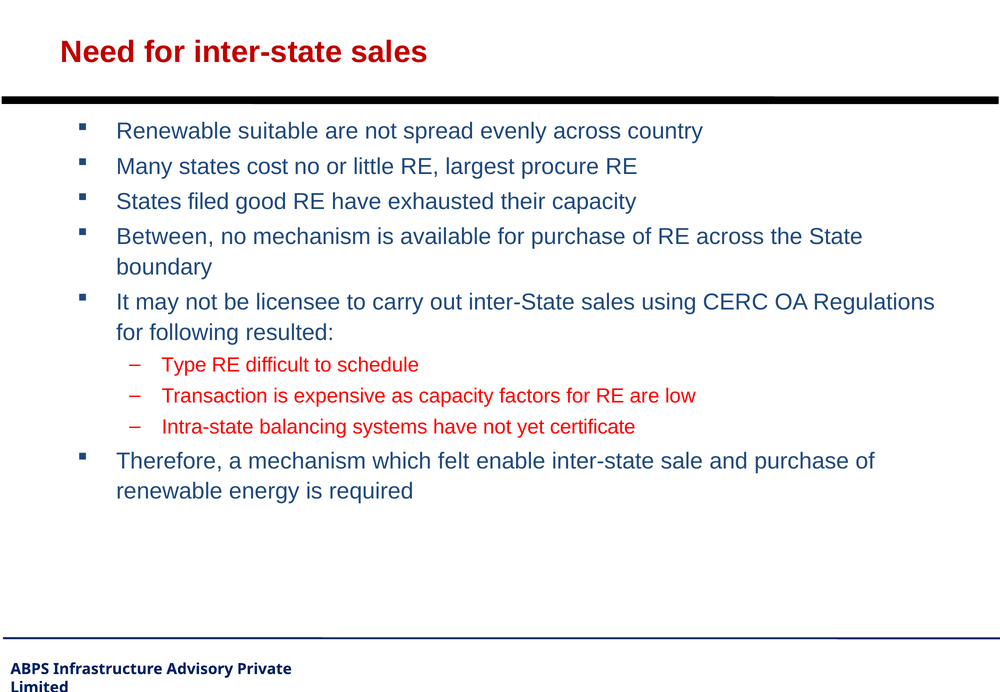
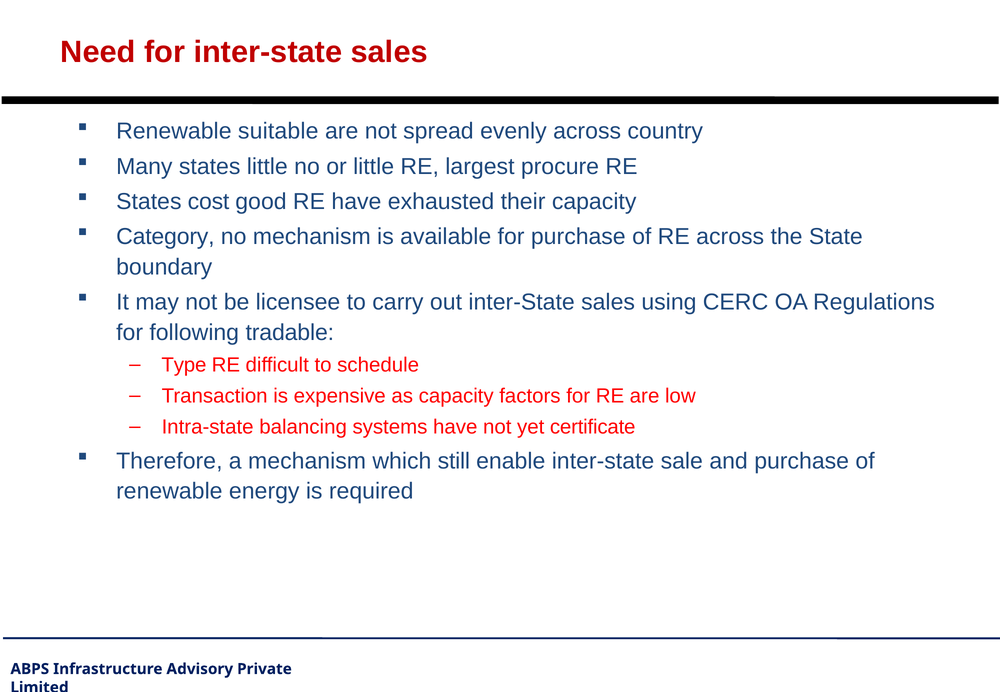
states cost: cost -> little (267, 166)
filed: filed -> cost (209, 202)
Between: Between -> Category (165, 237)
resulted: resulted -> tradable (290, 333)
felt: felt -> still (454, 461)
